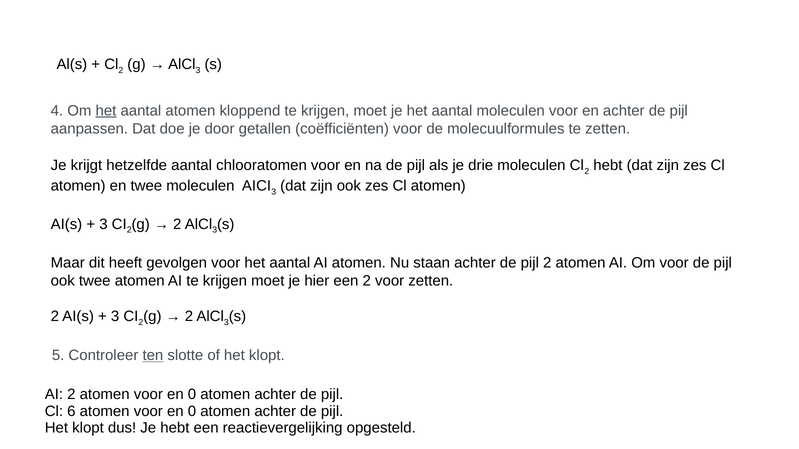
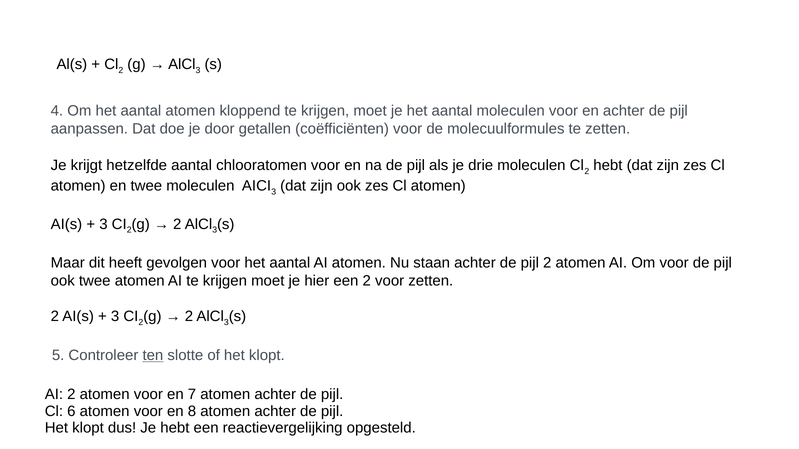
het underline: present -> none (106, 111)
0: 0 -> 7 (192, 395)
0: 0 -> 8 (192, 412)
